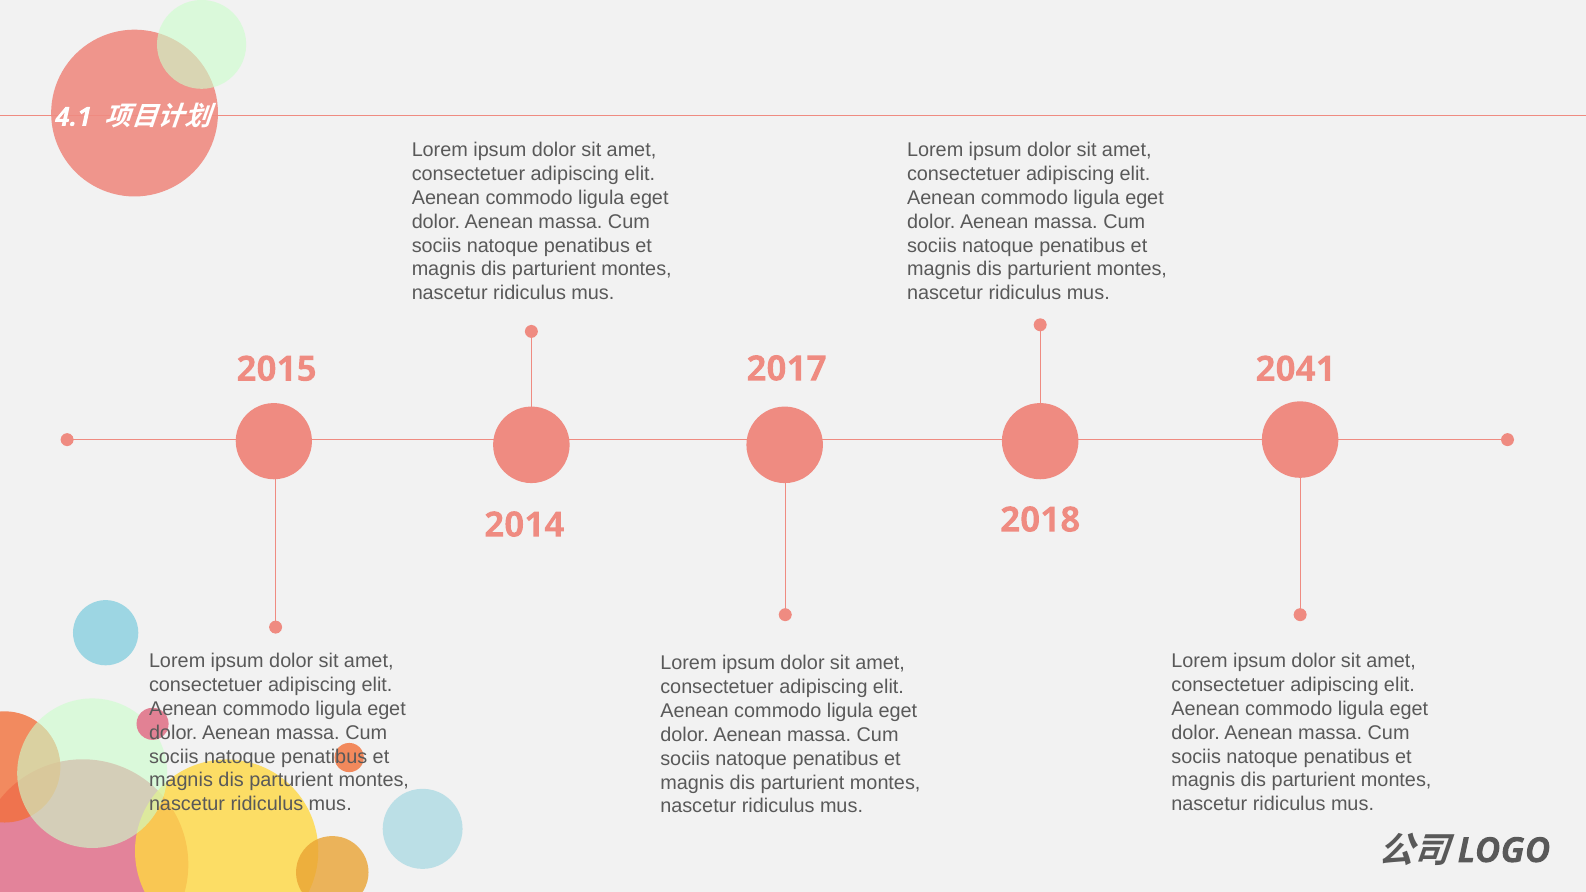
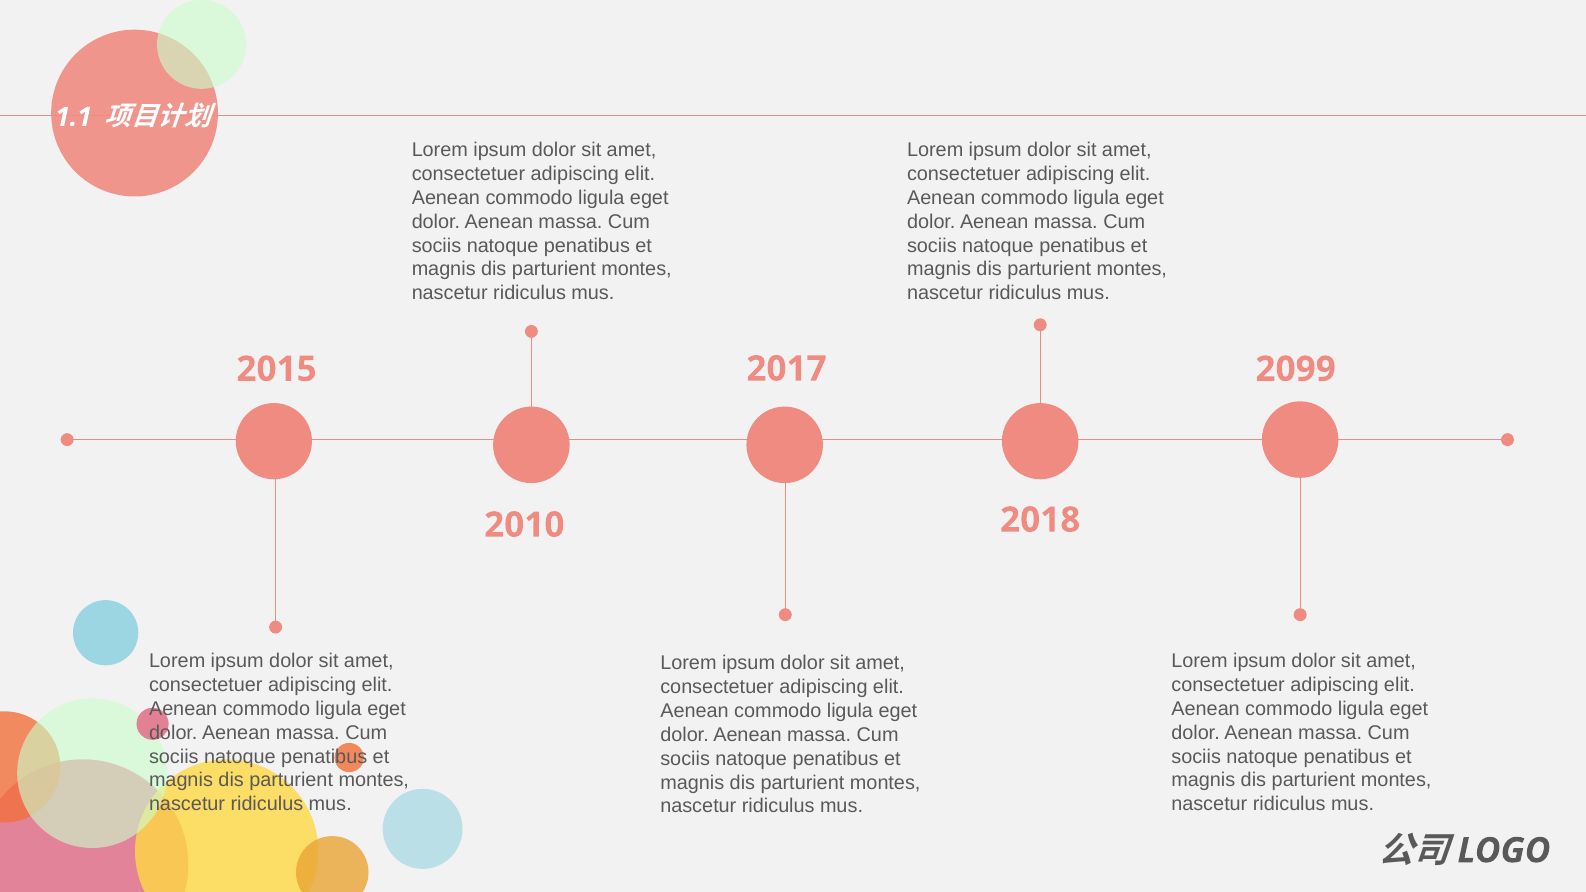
4.1: 4.1 -> 1.1 (74, 117)
2041: 2041 -> 2099 (1296, 369)
2014: 2014 -> 2010 (524, 525)
